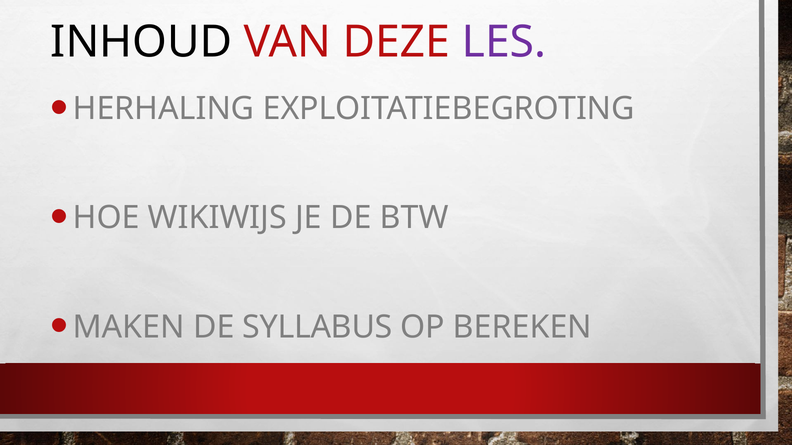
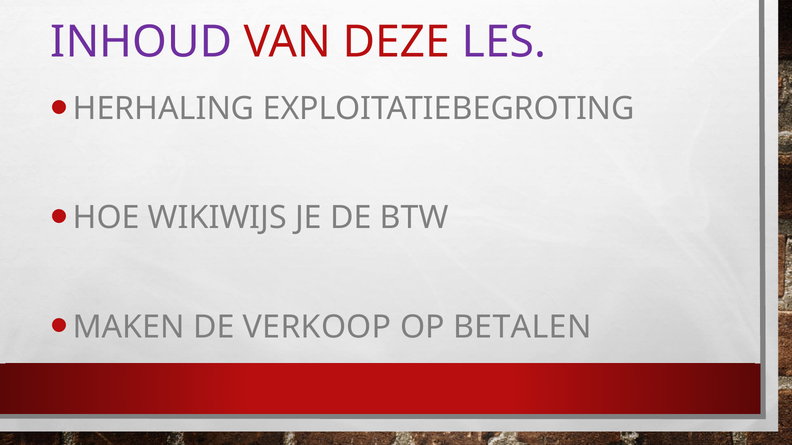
INHOUD colour: black -> purple (141, 42)
SYLLABUS: SYLLABUS -> VERKOOP (317, 327)
BEREKEN: BEREKEN -> BETALEN (522, 327)
